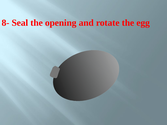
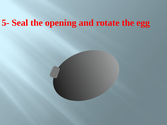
8-: 8- -> 5- (5, 23)
